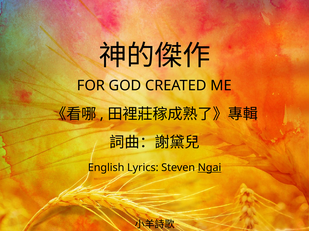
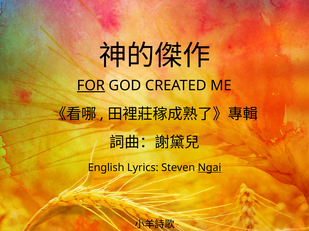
FOR underline: none -> present (91, 86)
